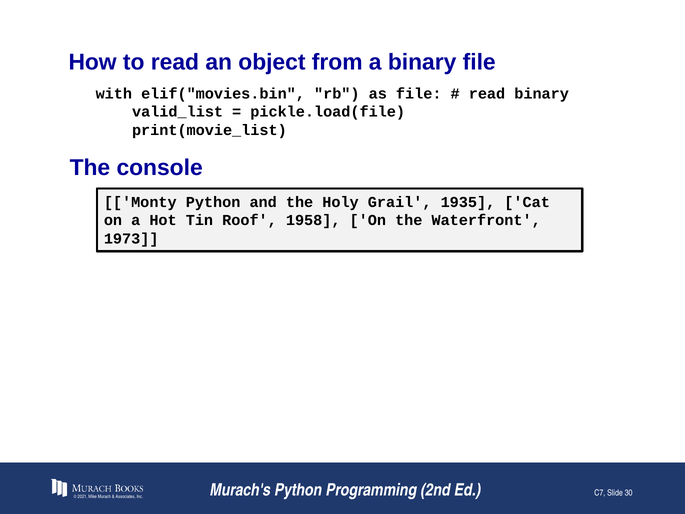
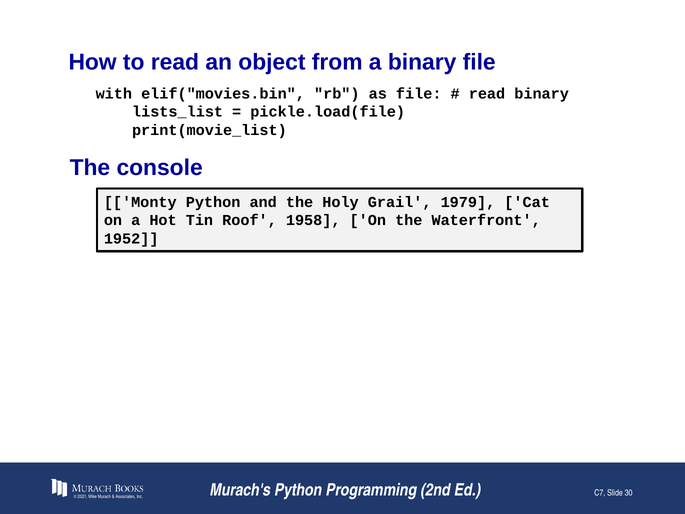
valid_list: valid_list -> lists_list (178, 112)
1935: 1935 -> 1979 (468, 202)
1973: 1973 -> 1952 (131, 239)
